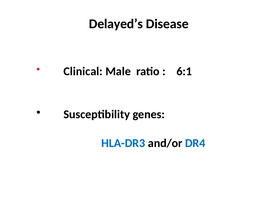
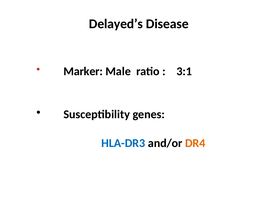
Clinical: Clinical -> Marker (83, 71)
6:1: 6:1 -> 3:1 (184, 71)
DR4 colour: blue -> orange (195, 143)
